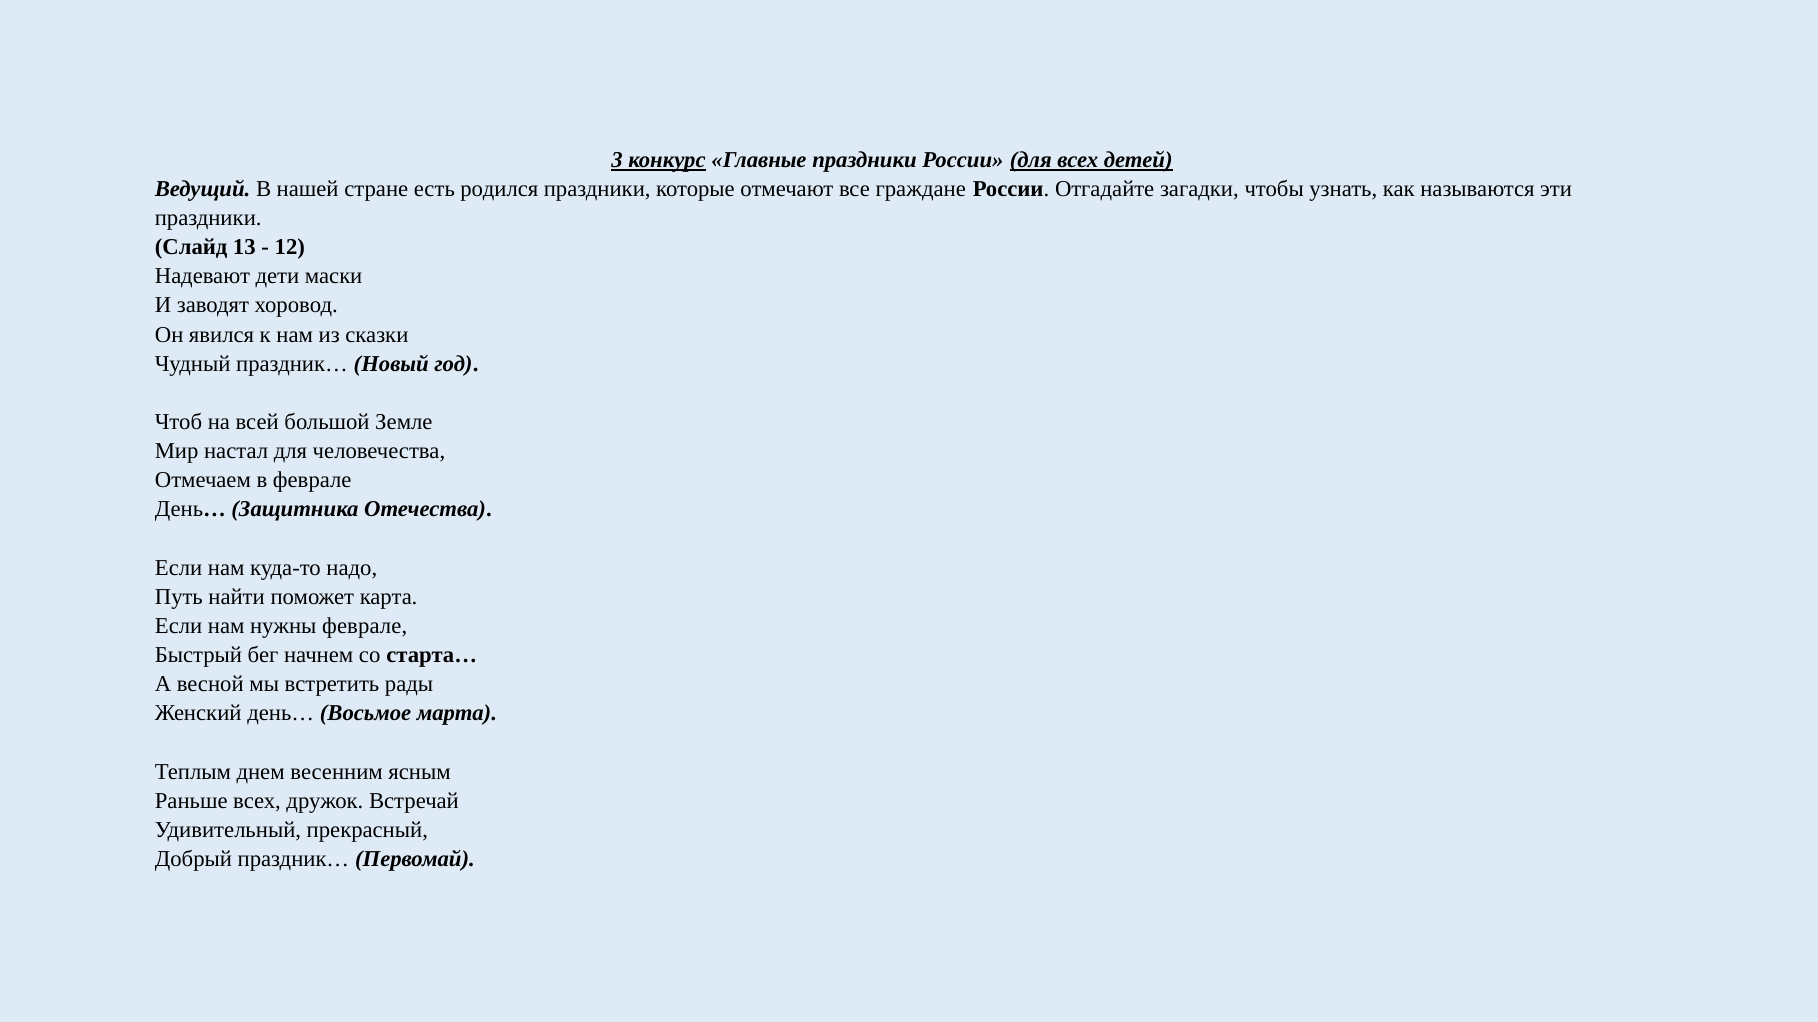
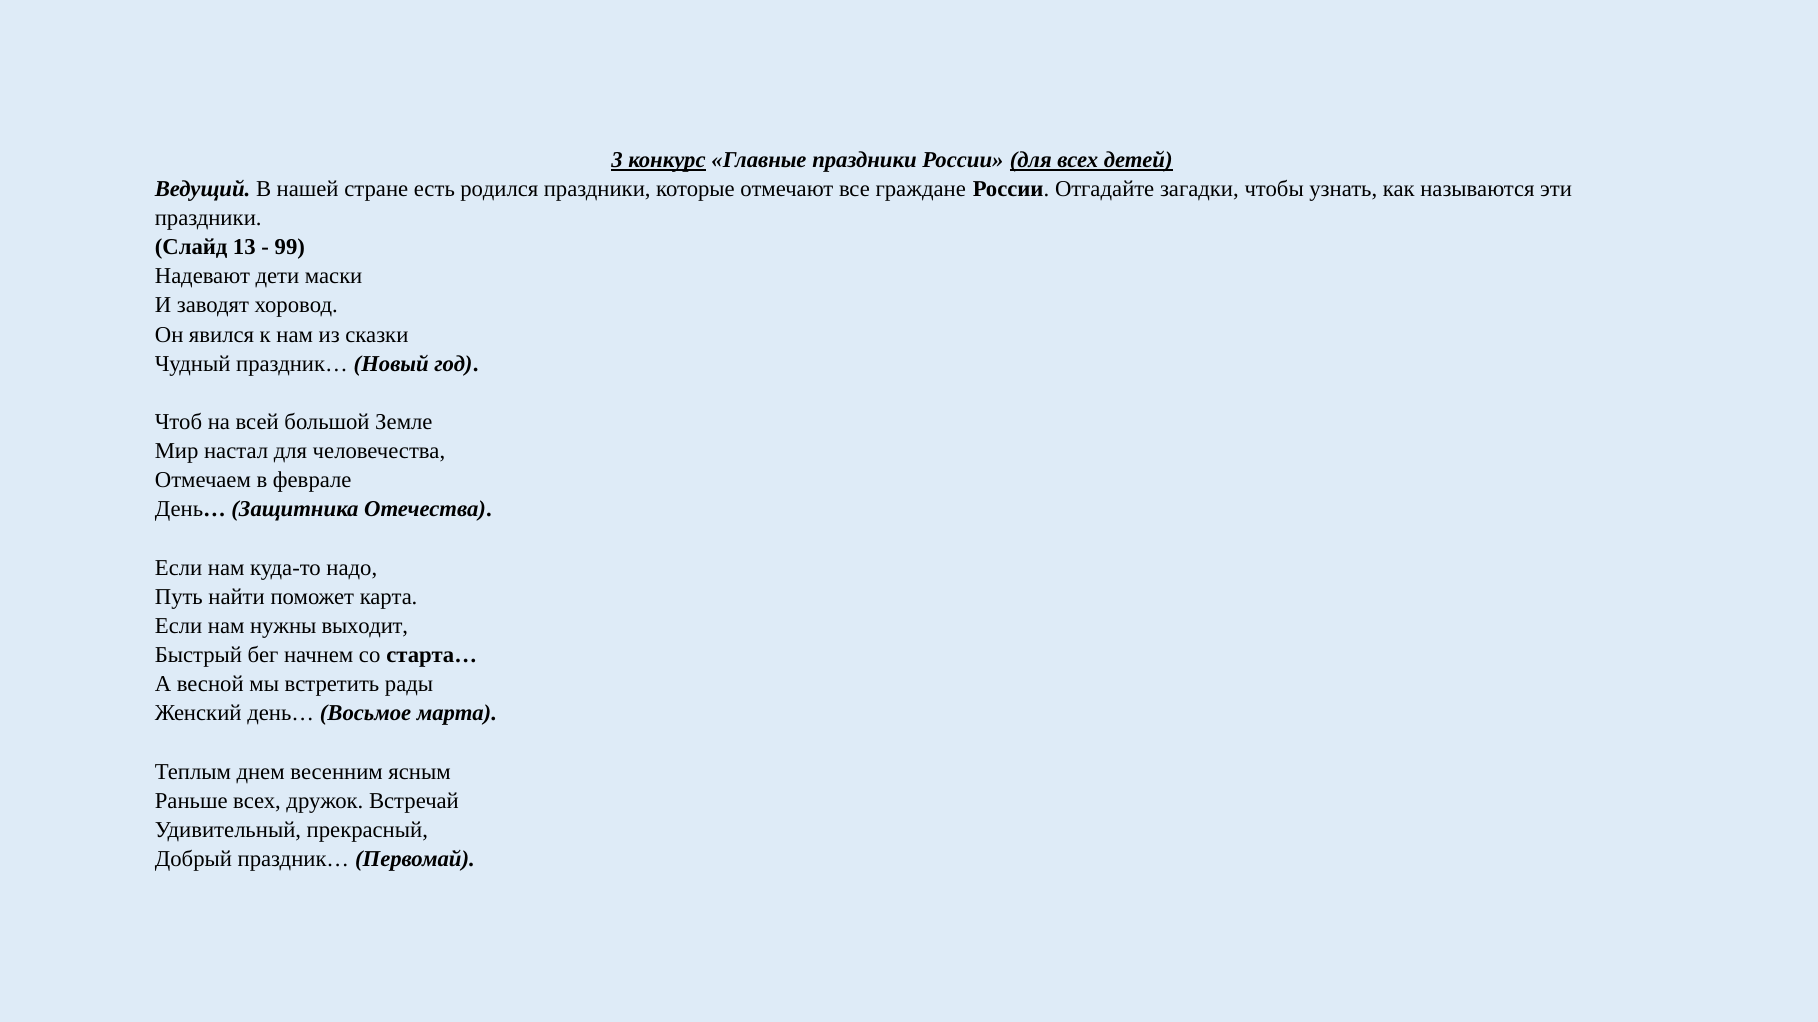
12: 12 -> 99 (290, 247)
нужны феврале: феврале -> выходит (365, 626)
